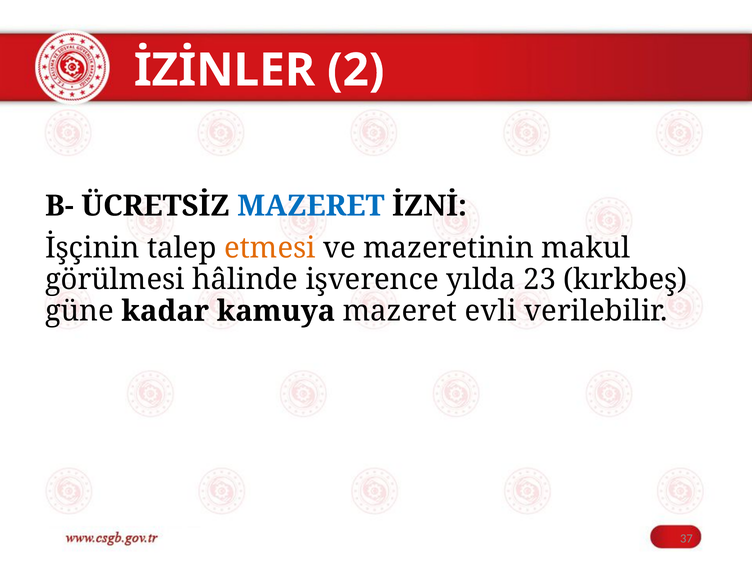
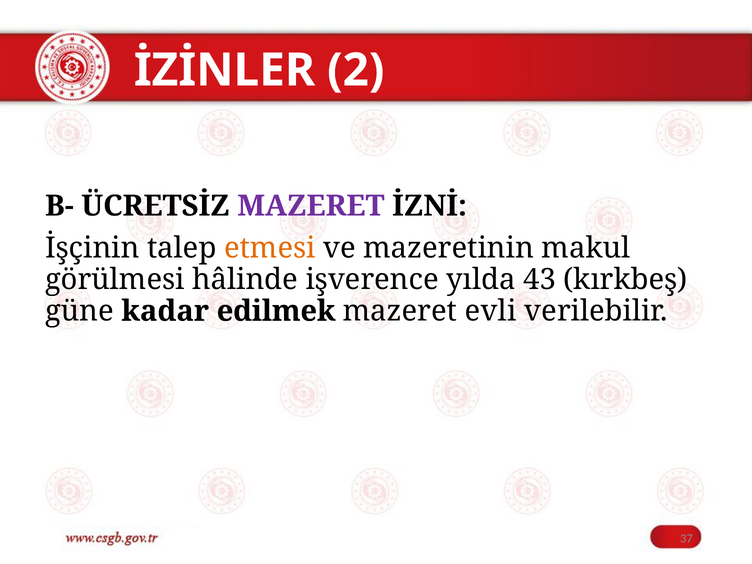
MAZERET colour: blue -> purple (311, 206)
23: 23 -> 43 (540, 280)
kamuya: kamuya -> edilmek (276, 311)
